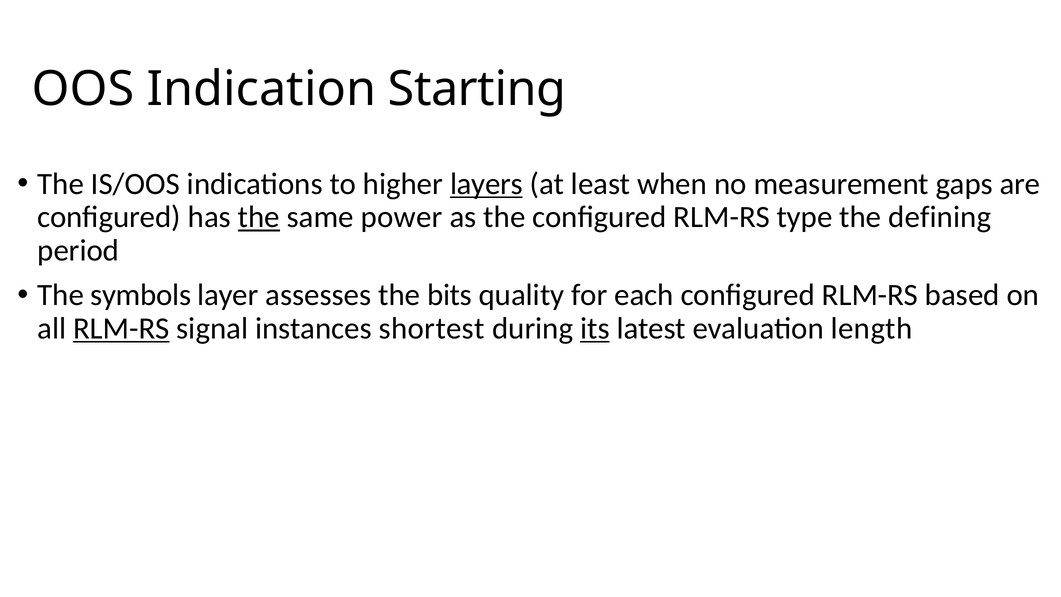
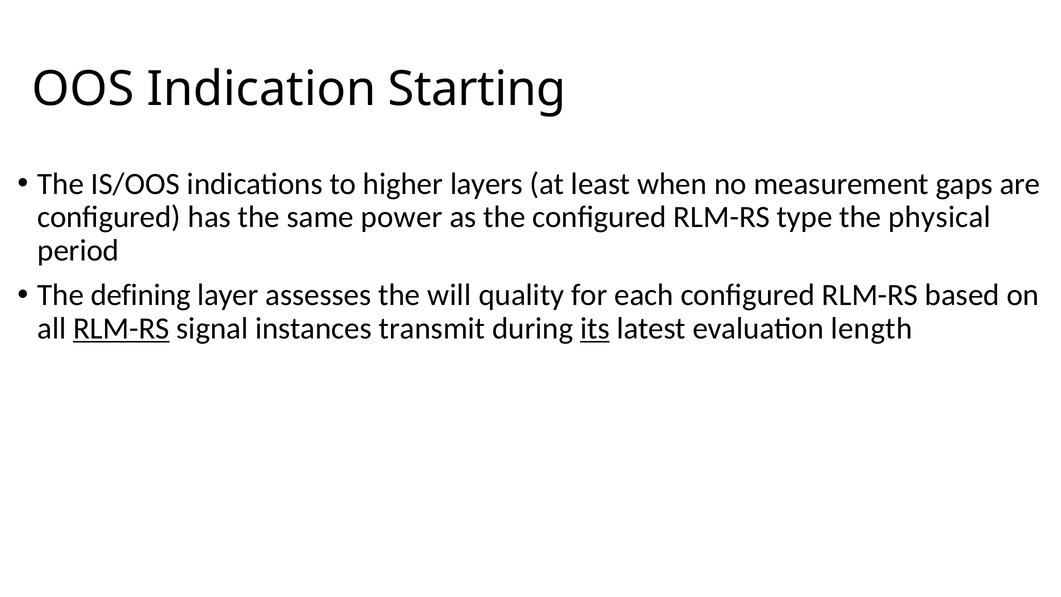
layers underline: present -> none (487, 184)
the underline: present -> none (259, 217)
defining: defining -> physical (940, 217)
symbols: symbols -> defining (141, 295)
bits: bits -> will (449, 295)
shortest: shortest -> transmit (432, 328)
